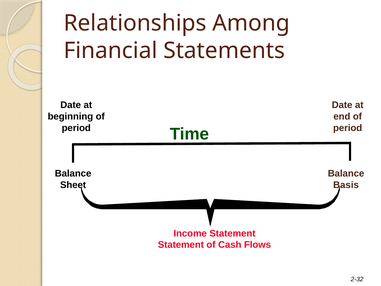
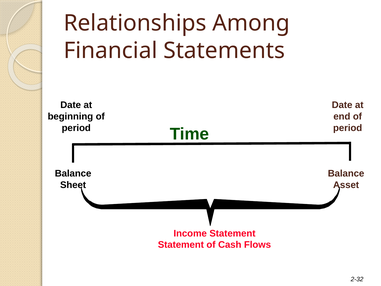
Basis: Basis -> Asset (346, 185)
